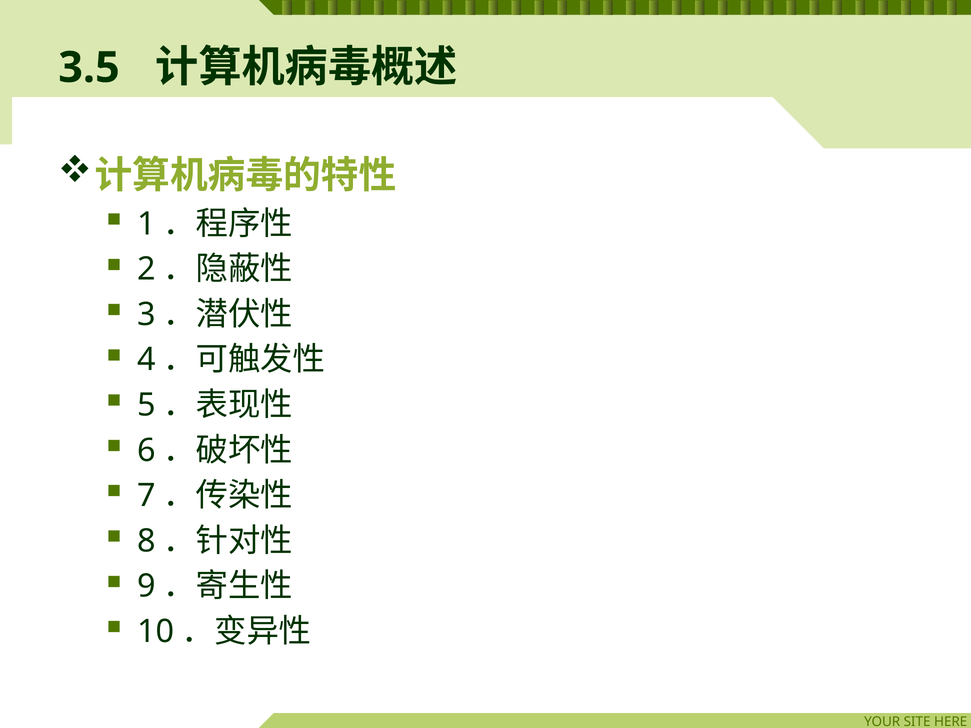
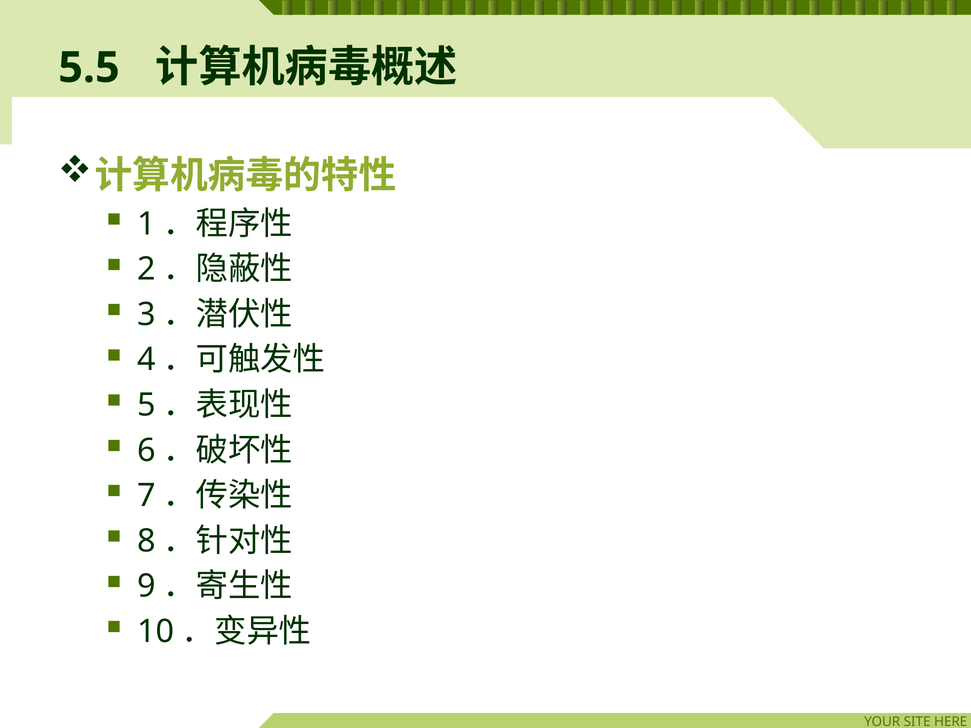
3.5: 3.5 -> 5.5 (89, 68)
